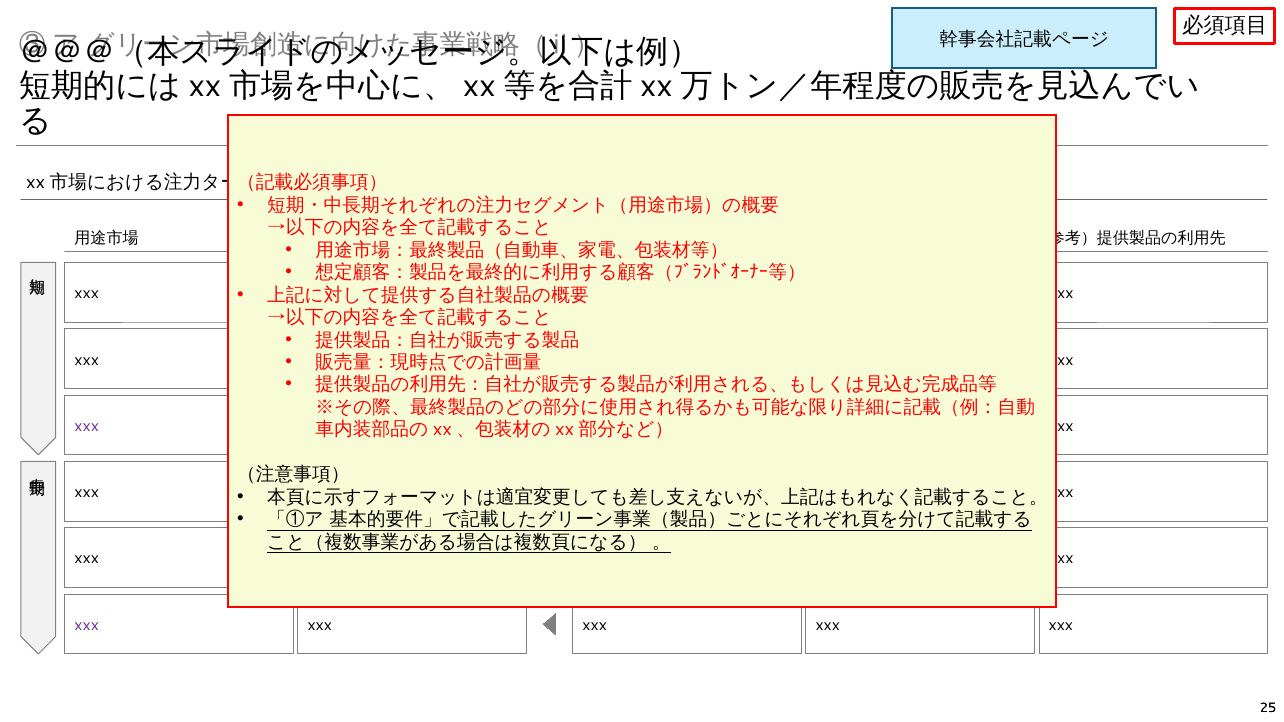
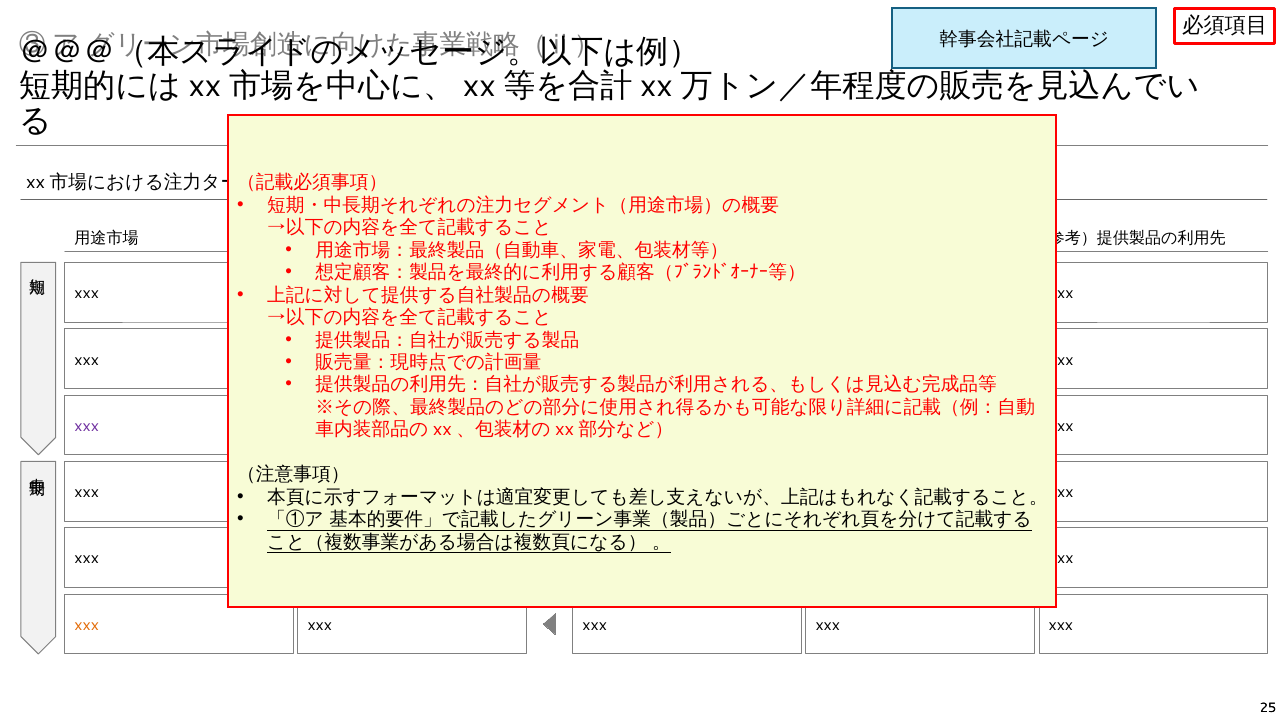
xxx colour: purple -> orange (87, 625)
